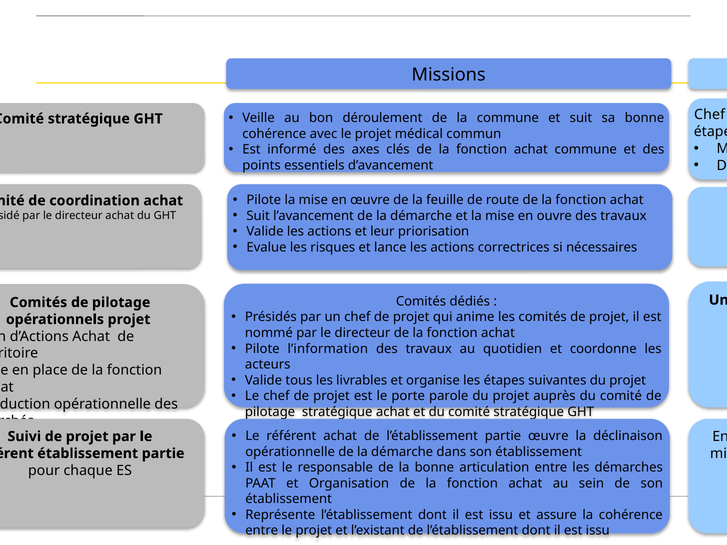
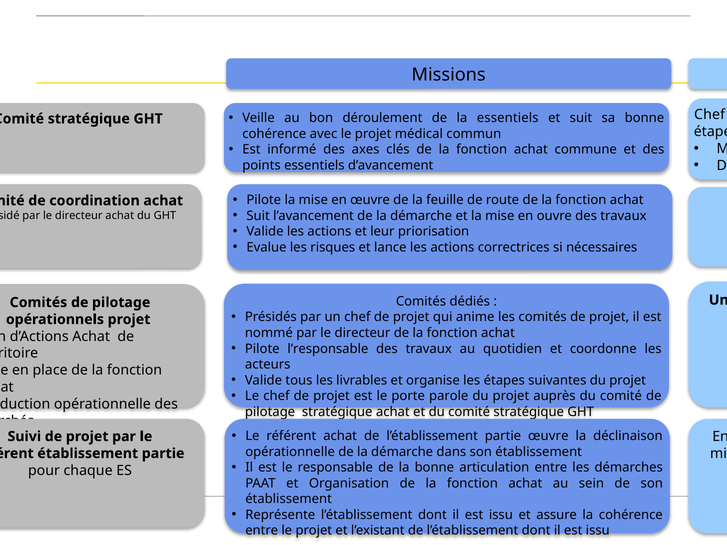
la commune: commune -> essentiels (508, 118)
l’information: l’information -> l’responsable (328, 349)
